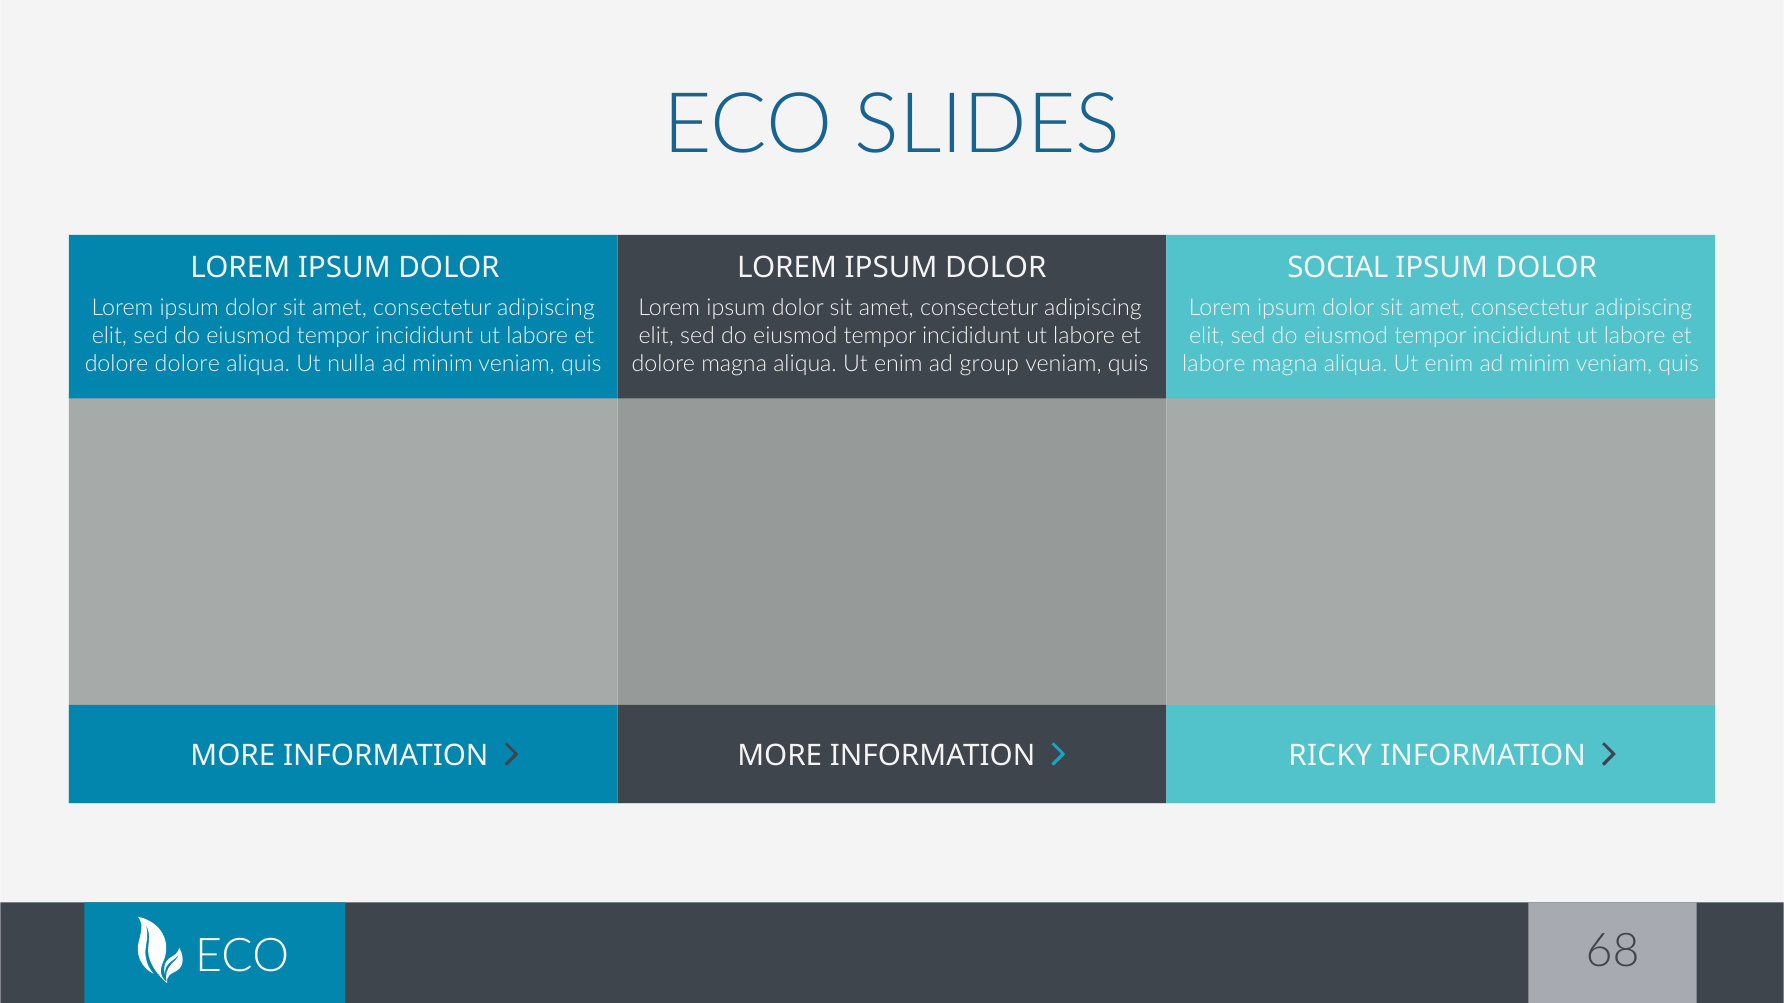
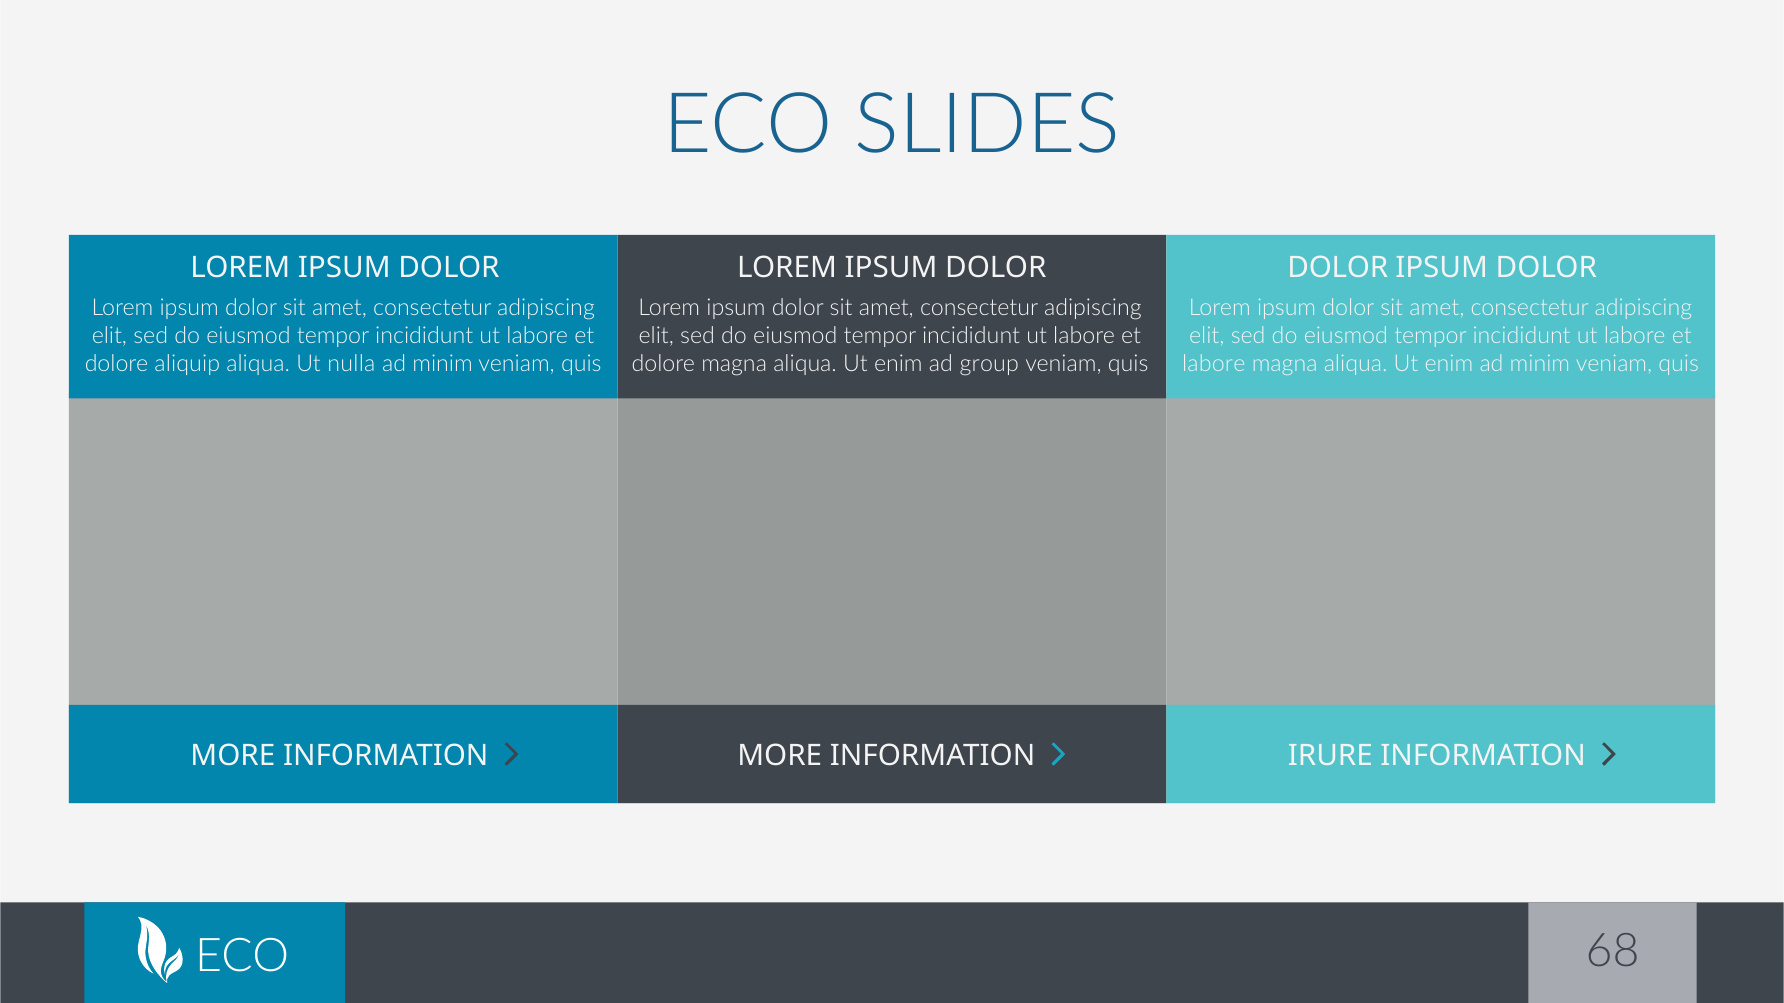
SOCIAL: SOCIAL -> DOLOR (1338, 268)
dolore dolore: dolore -> aliquip (187, 364)
RICKY: RICKY -> IRURE (1330, 757)
